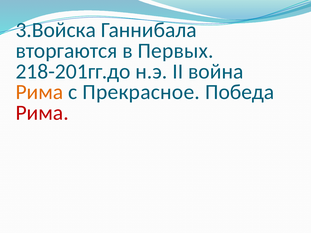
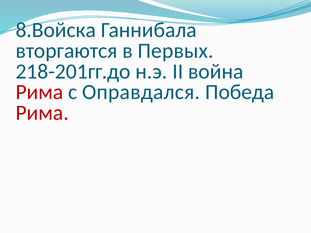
3.Войска: 3.Войска -> 8.Войска (56, 30)
Рима colour: orange -> red (39, 92)
Прекрасное: Прекрасное -> Оправдался (141, 92)
